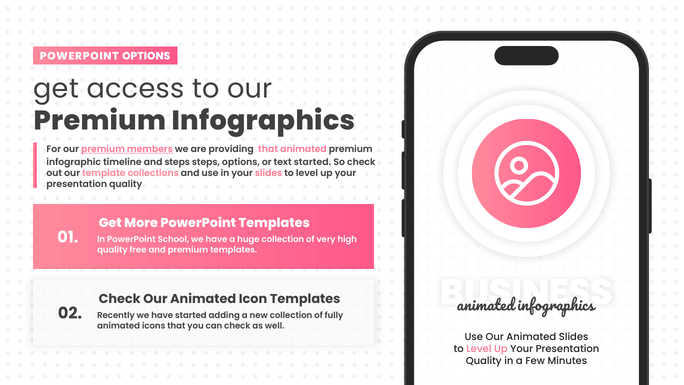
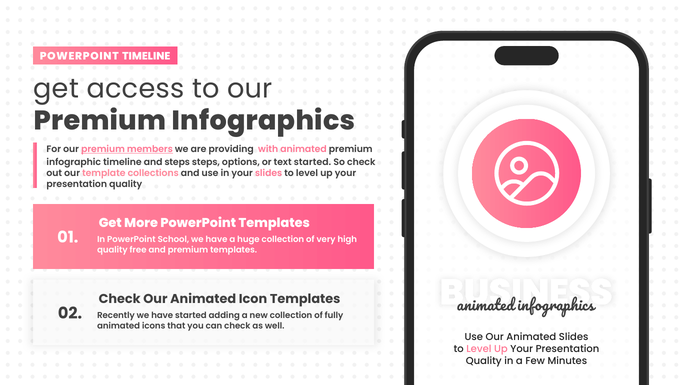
POWERPOINT OPTIONS: OPTIONS -> TIMELINE (146, 56)
providing that: that -> with (268, 149)
